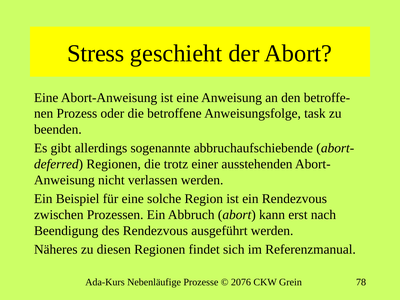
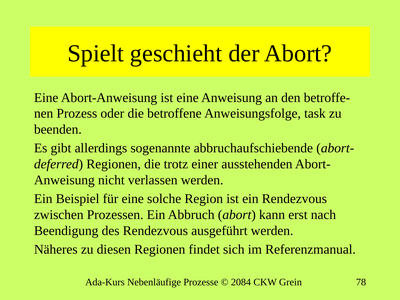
Stress: Stress -> Spielt (96, 53)
2076: 2076 -> 2084 (241, 282)
